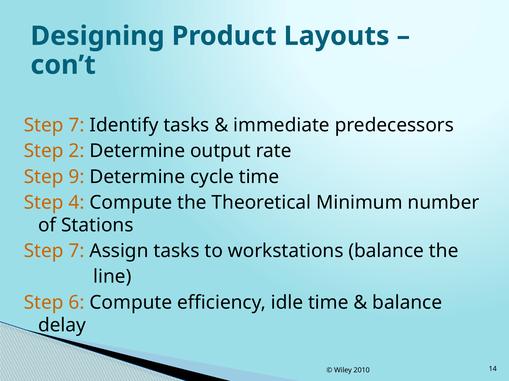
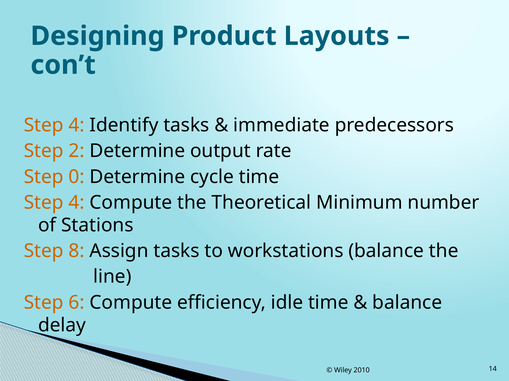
7: 7 -> 4 (77, 126)
9: 9 -> 0 (77, 177)
7: 7 -> 8 (77, 252)
